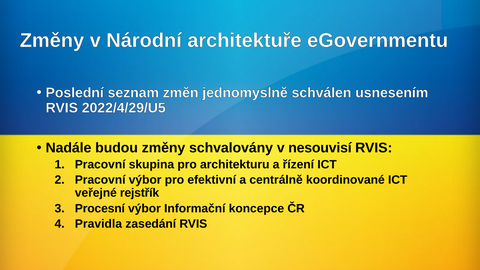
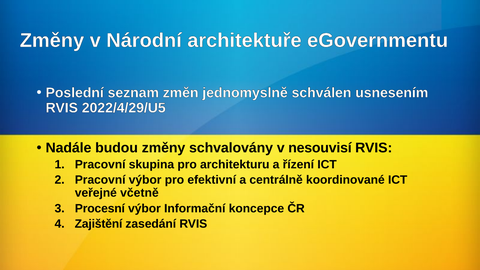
rejstřík: rejstřík -> včetně (139, 193)
Pravidla: Pravidla -> Zajištění (99, 224)
